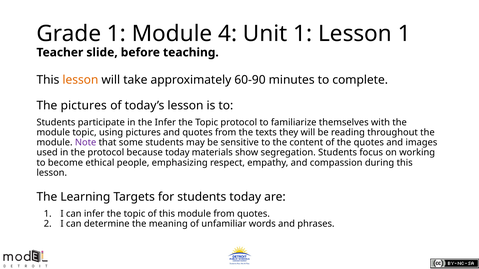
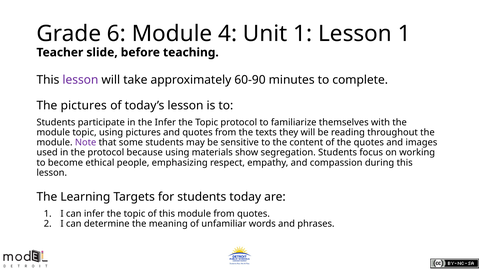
Grade 1: 1 -> 6 (116, 34)
lesson colour: orange -> purple (80, 80)
because today: today -> using (177, 153)
